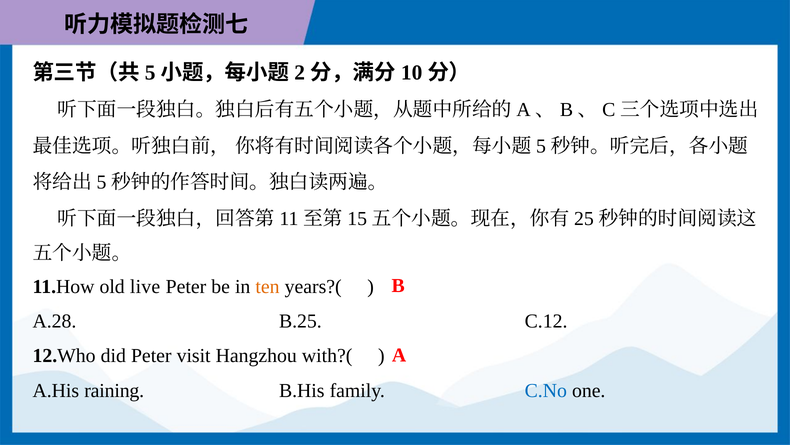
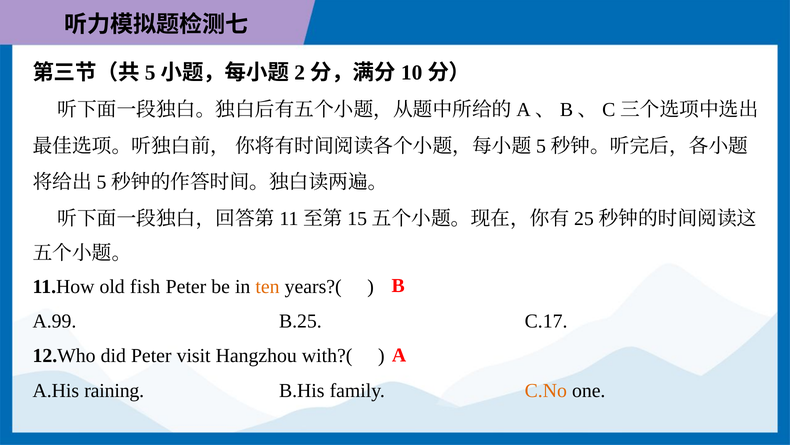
live: live -> fish (145, 286)
A.28: A.28 -> A.99 (54, 321)
C.12: C.12 -> C.17 (546, 321)
C.No colour: blue -> orange (546, 390)
